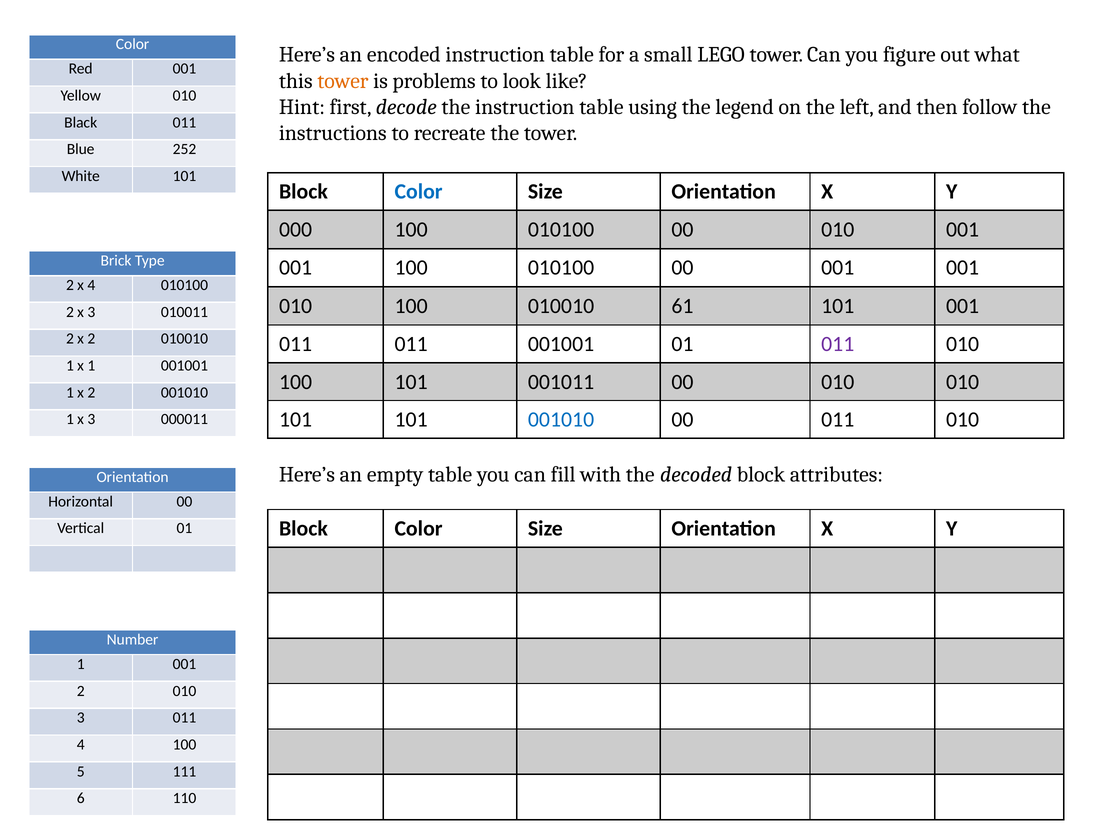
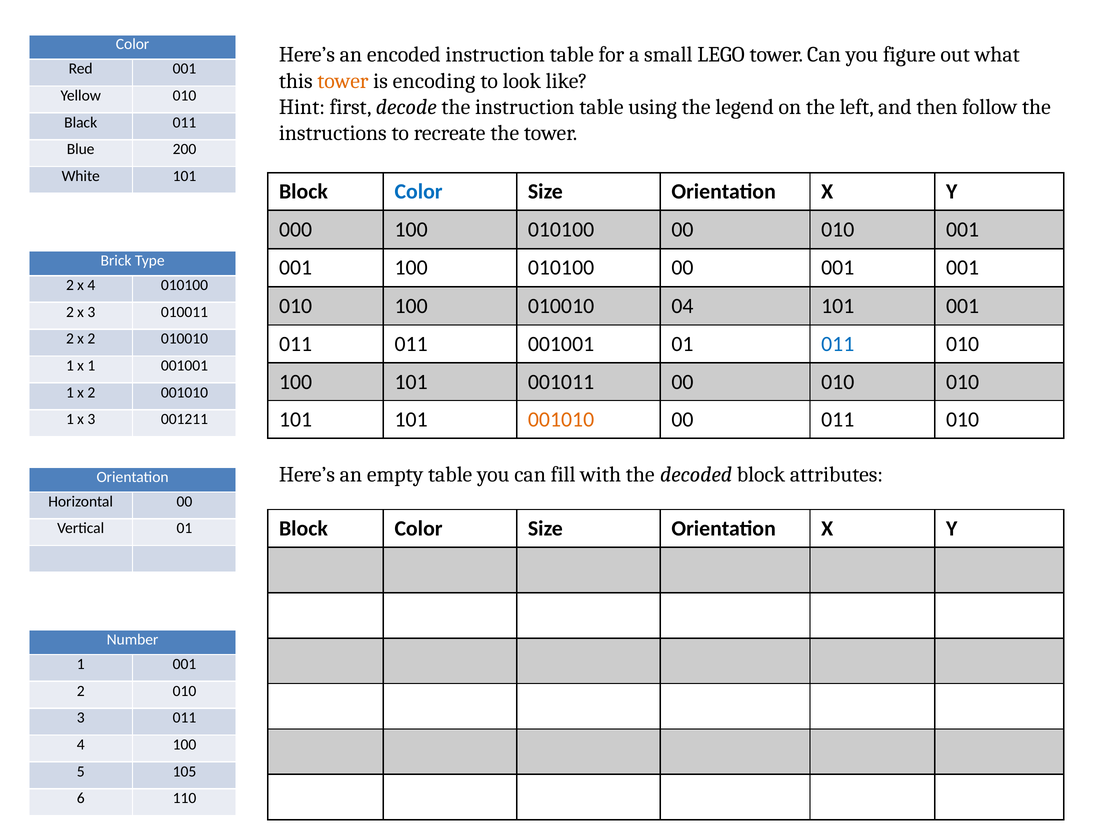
problems: problems -> encoding (434, 81)
252: 252 -> 200 (184, 149)
61: 61 -> 04 (682, 306)
011 colour: purple -> blue (838, 344)
001010 colour: blue -> orange (561, 420)
000011: 000011 -> 001211 (184, 419)
111: 111 -> 105 (184, 771)
